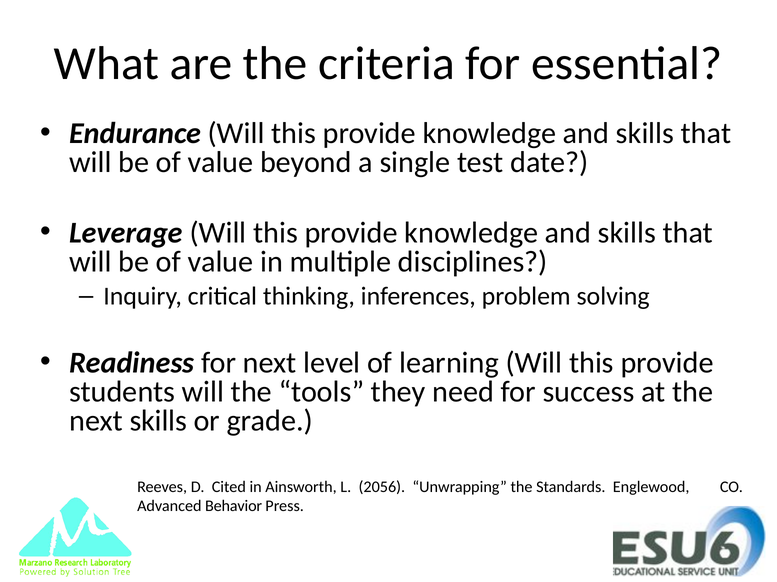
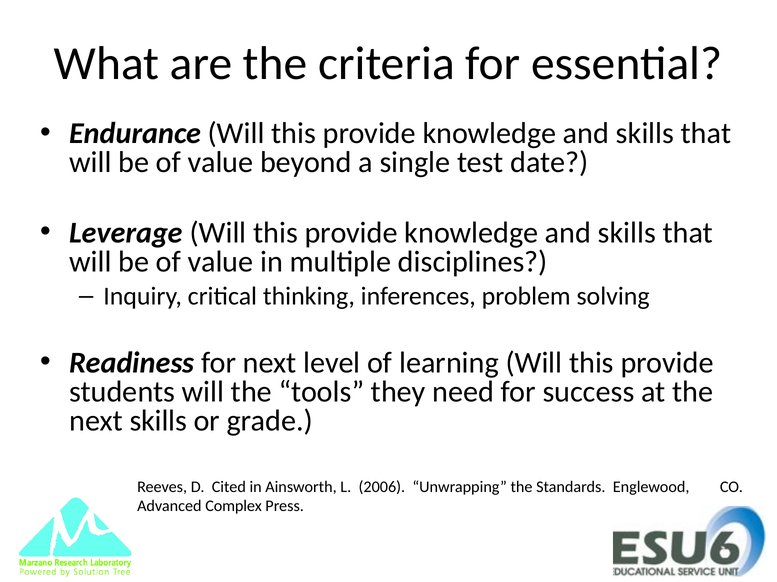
2056: 2056 -> 2006 (382, 487)
Behavior: Behavior -> Complex (234, 507)
